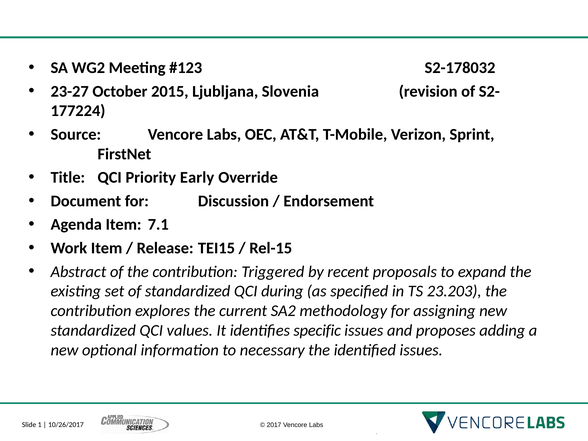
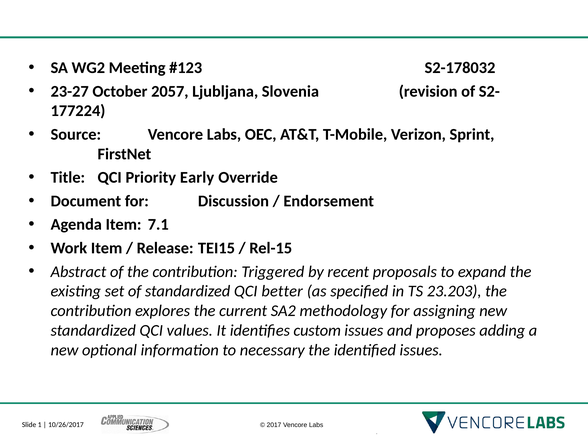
2015: 2015 -> 2057 (170, 91)
during: during -> better (282, 291)
specific: specific -> custom (317, 330)
